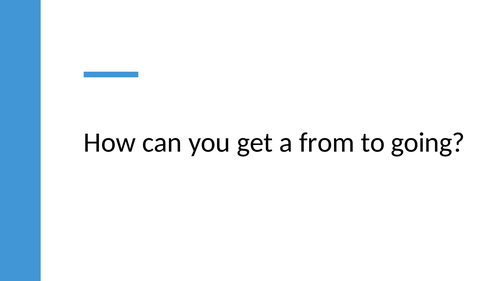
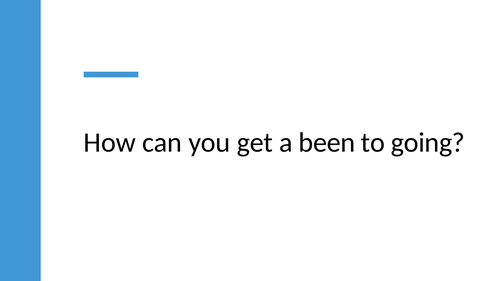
from: from -> been (327, 143)
